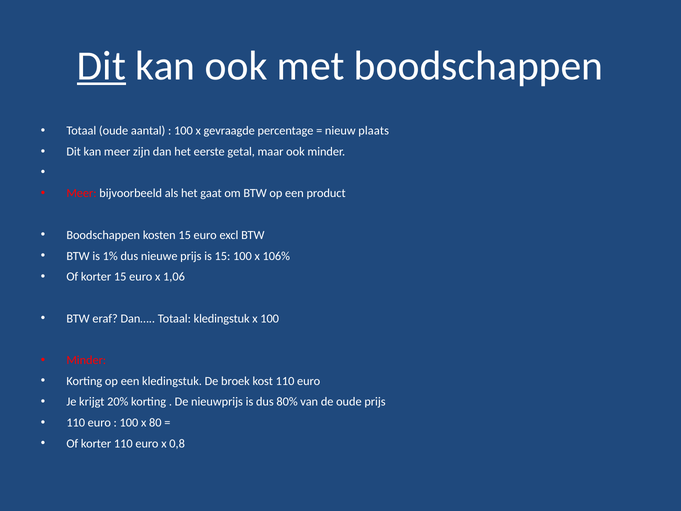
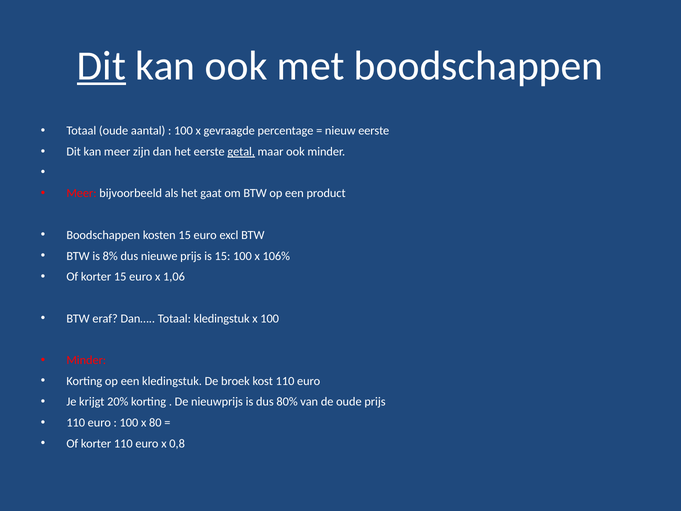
nieuw plaats: plaats -> eerste (374, 131)
getal underline: none -> present (241, 152)
1%: 1% -> 8% (110, 256)
